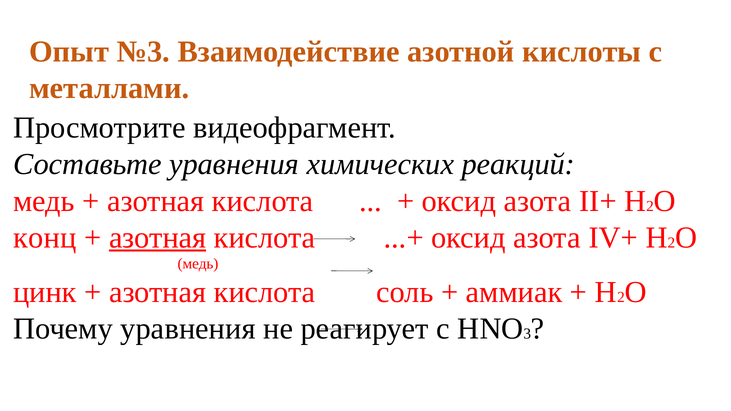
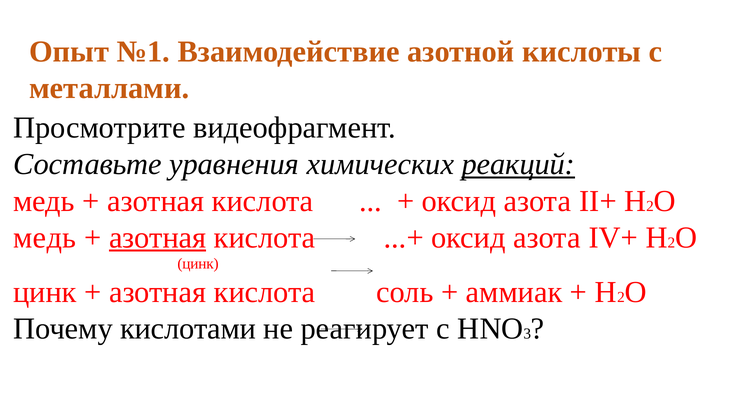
№3: №3 -> №1 (143, 52)
реакций underline: none -> present (518, 165)
конц: конц -> медь (45, 238)
медь: медь -> цинк (198, 264)
Почему уравнения: уравнения -> кислотами (188, 329)
